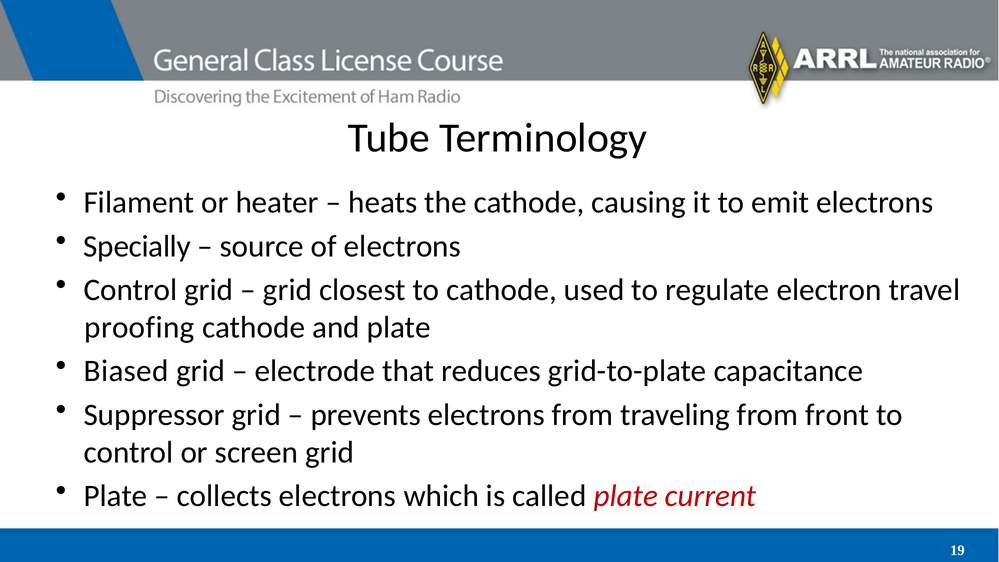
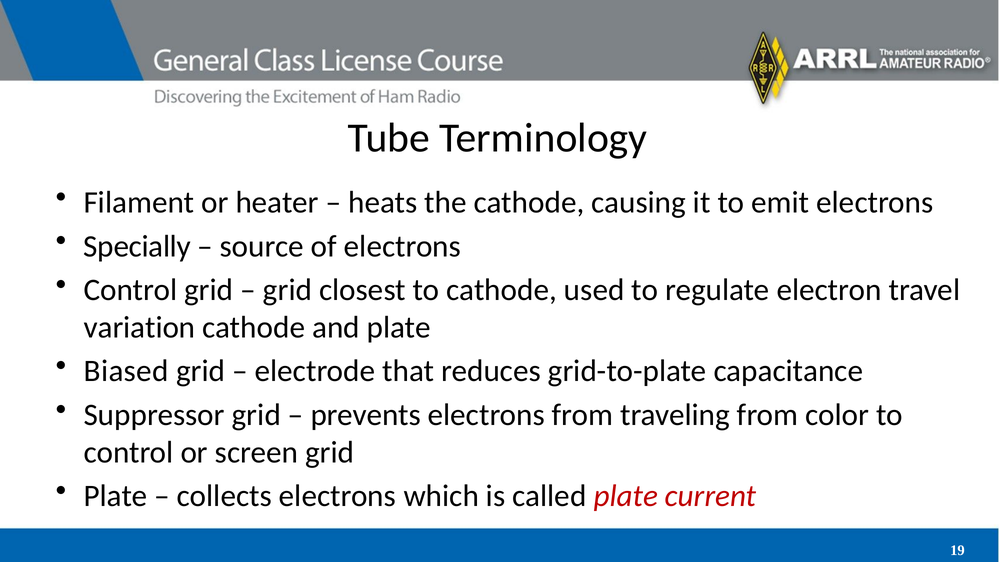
proofing: proofing -> variation (140, 327)
front: front -> color (837, 415)
